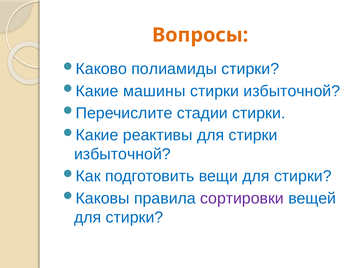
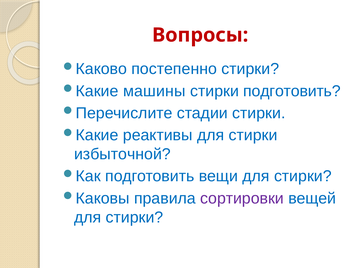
Вопросы colour: orange -> red (200, 35)
полиамиды: полиамиды -> постепенно (174, 69)
избыточной: избыточной -> подготовить (292, 91)
